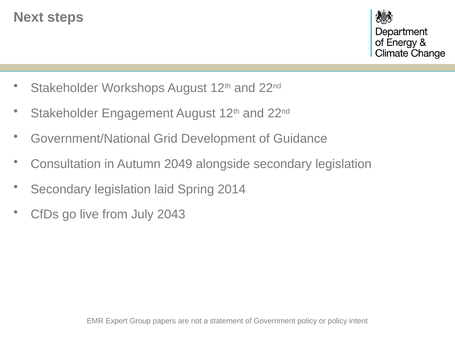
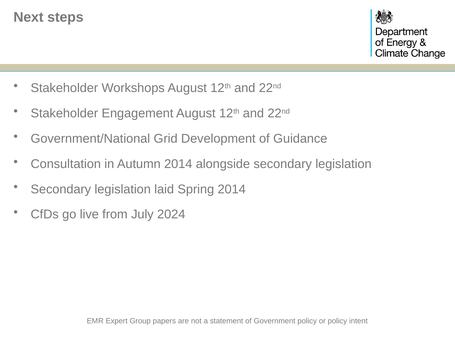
Autumn 2049: 2049 -> 2014 (178, 164)
2043: 2043 -> 2024 (171, 215)
